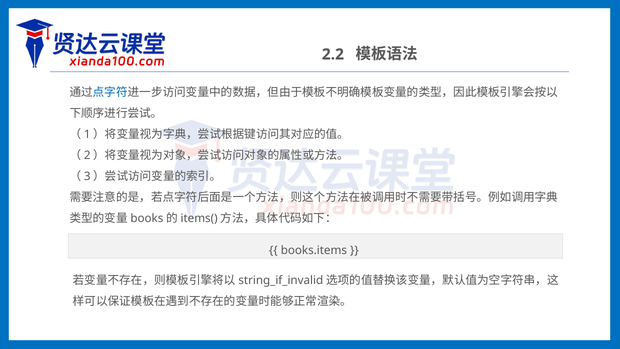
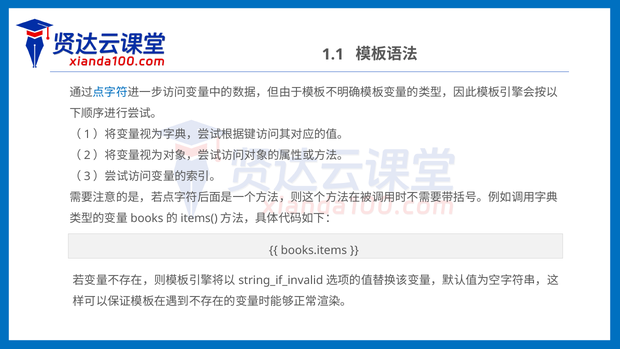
2.2: 2.2 -> 1.1 (333, 54)
